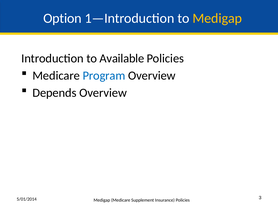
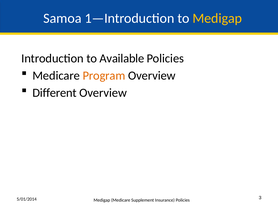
Option: Option -> Samoa (62, 18)
Program colour: blue -> orange (104, 75)
Depends: Depends -> Different (55, 93)
